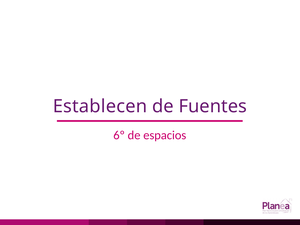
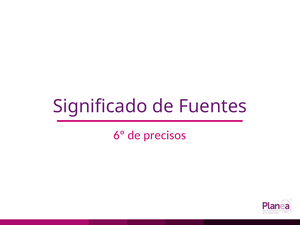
Establecen: Establecen -> Significado (100, 106)
espacios: espacios -> precisos (165, 135)
